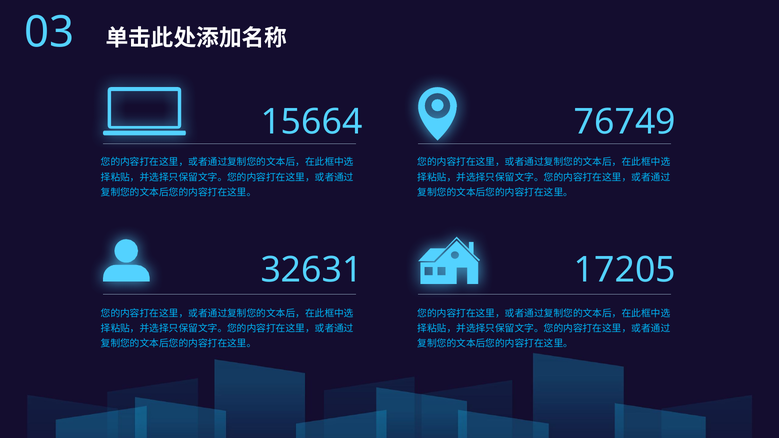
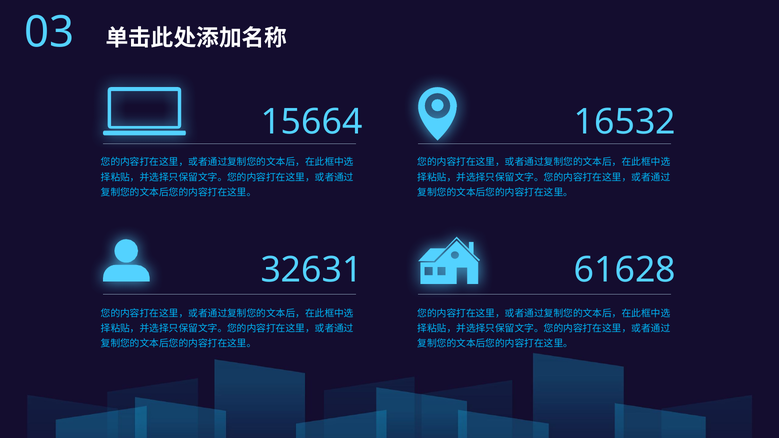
76749: 76749 -> 16532 (625, 122)
17205: 17205 -> 61628 (625, 270)
